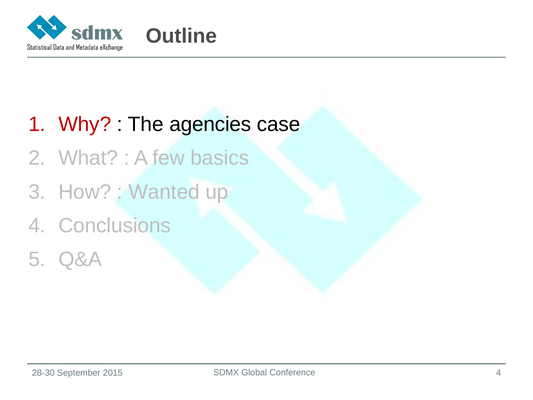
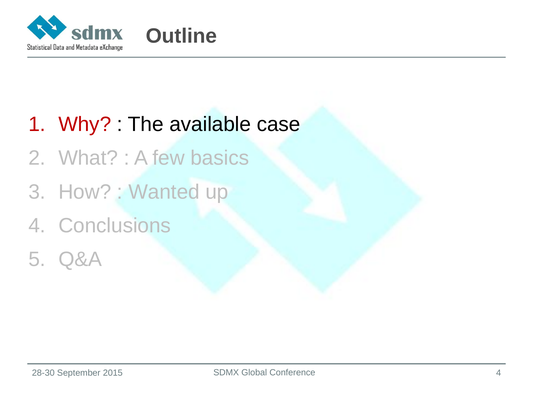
agencies: agencies -> available (210, 124)
